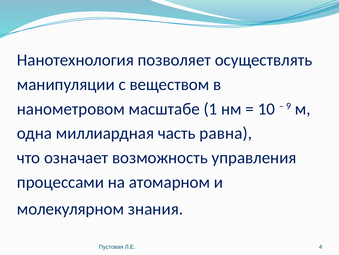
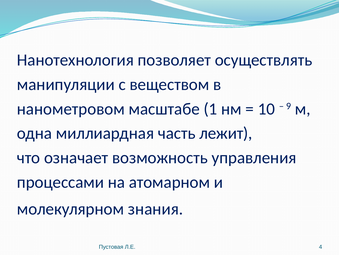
равна: равна -> лежит (226, 133)
